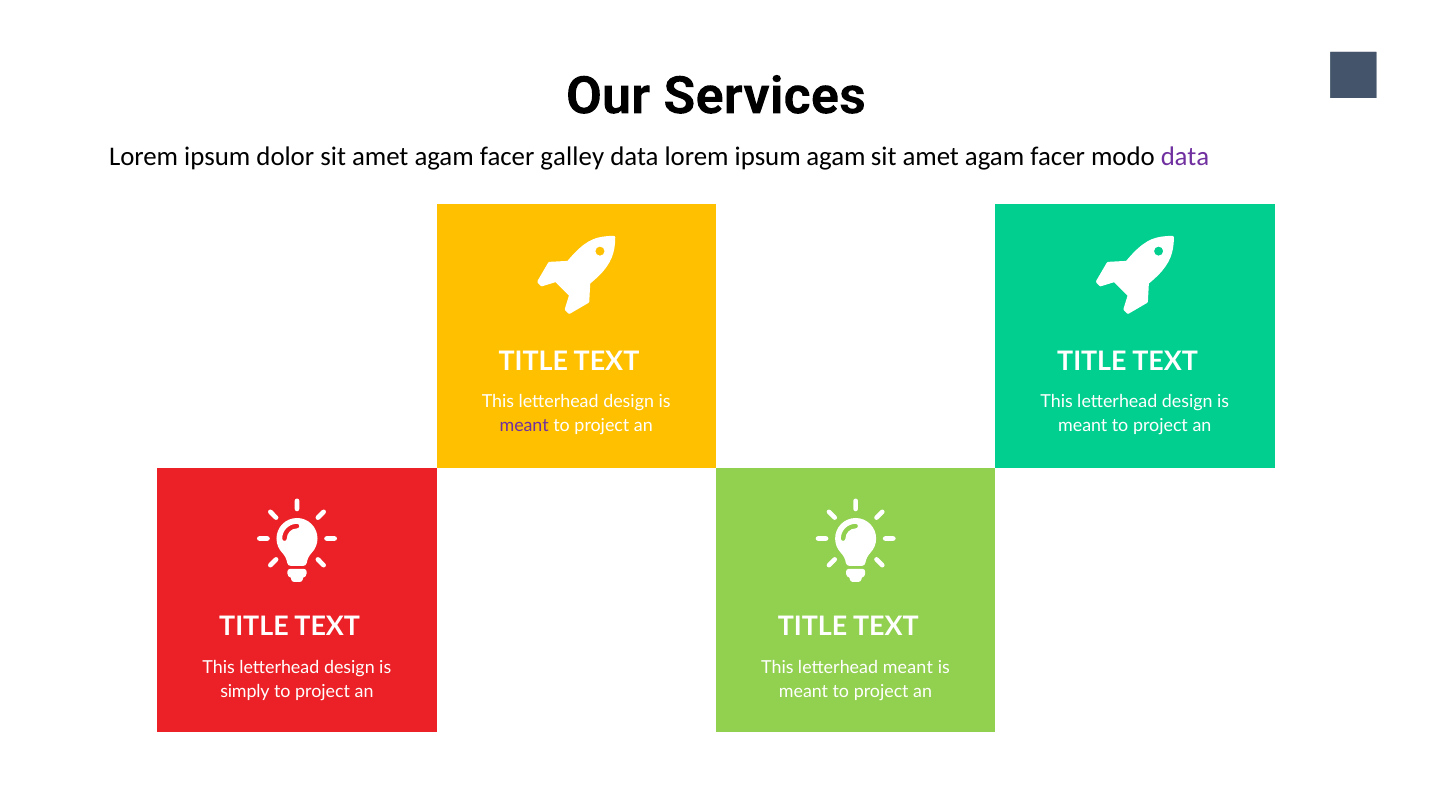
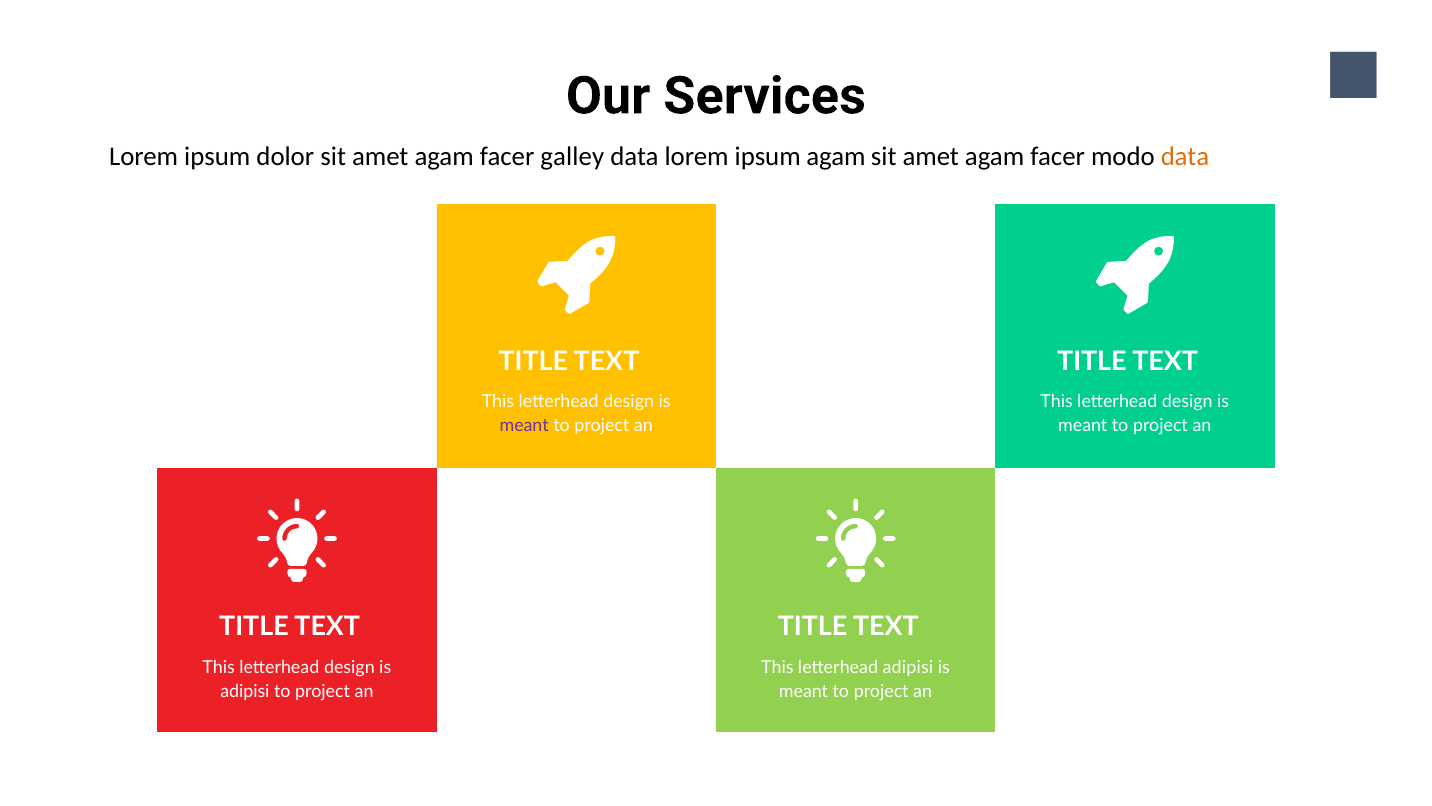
data colour: purple -> orange (1185, 157)
letterhead meant: meant -> adipisi (908, 667)
simply: simply -> adipisi (245, 691)
